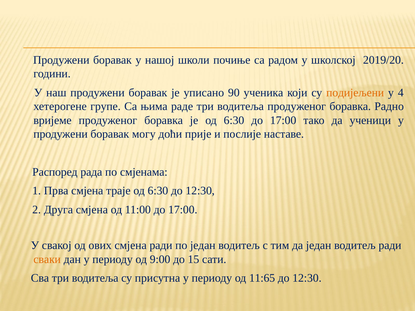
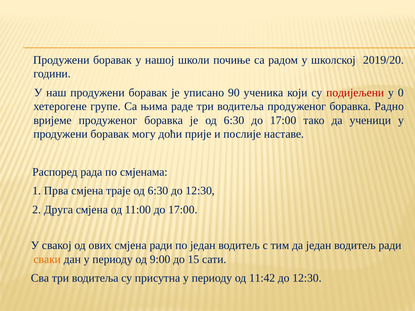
подијељени colour: orange -> red (355, 93)
4: 4 -> 0 (401, 93)
11:65: 11:65 -> 11:42 (262, 278)
